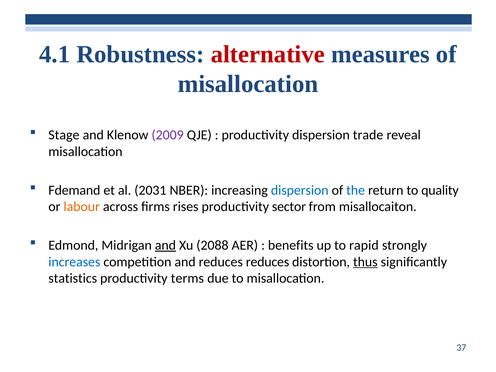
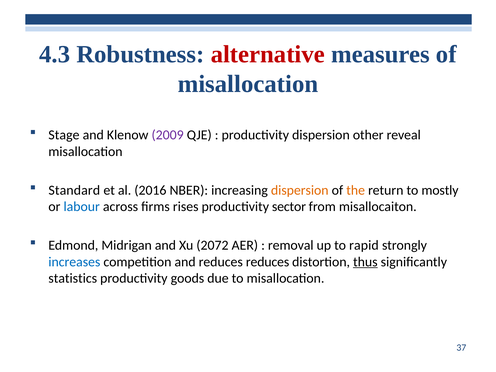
4.1: 4.1 -> 4.3 (55, 54)
trade: trade -> other (368, 135)
Fdemand: Fdemand -> Standard (74, 190)
2031: 2031 -> 2016 (150, 190)
dispersion colour: blue -> orange (300, 190)
the colour: blue -> orange (356, 190)
quality: quality -> mostly (440, 190)
labour colour: orange -> blue (82, 207)
and underline: present -> none (165, 245)
2088: 2088 -> 2072 (212, 245)
benefits: benefits -> removal (291, 245)
terms: terms -> goods (187, 278)
